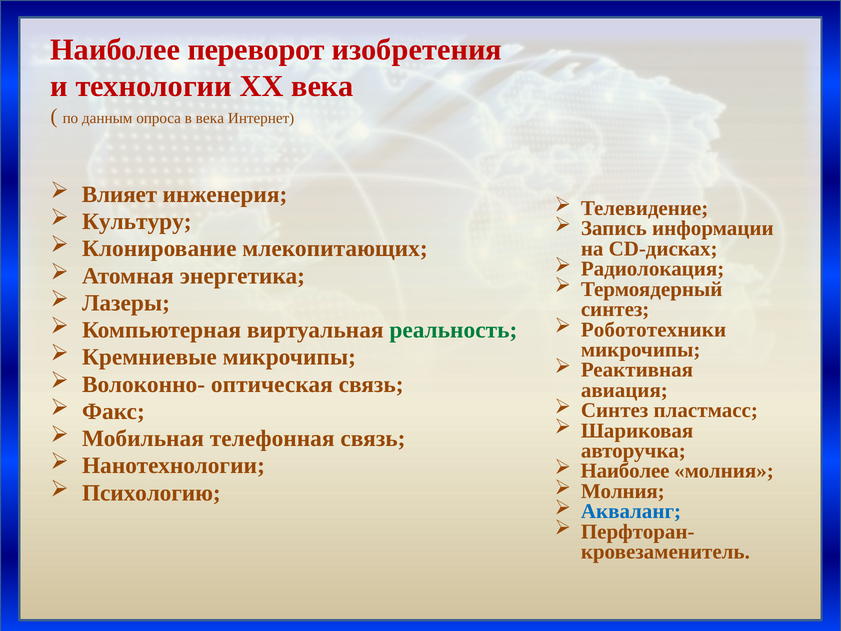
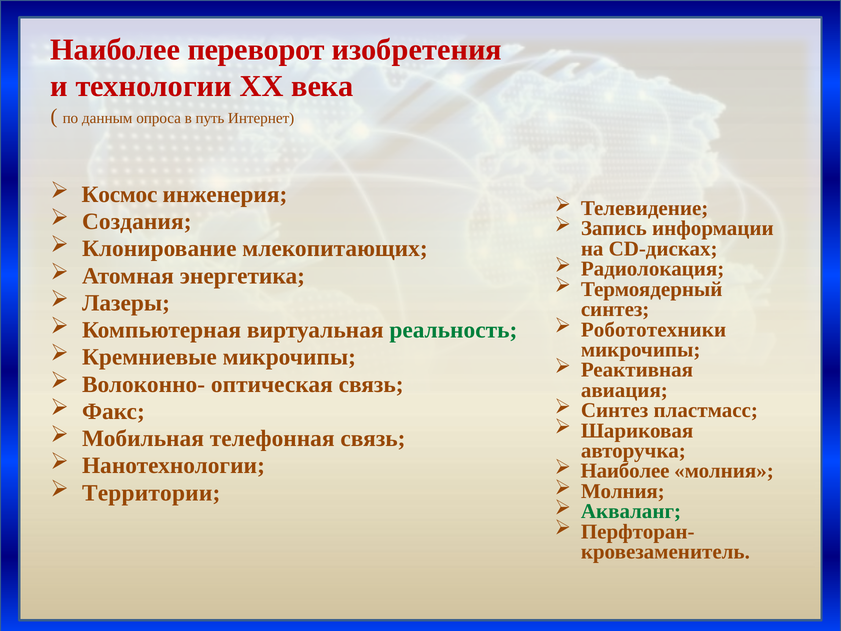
в века: века -> путь (210, 118)
Влияет: Влияет -> Космос (119, 194)
Культуру: Культуру -> Создания (137, 221)
Психологию: Психологию -> Территории (151, 493)
Акваланг colour: blue -> green (631, 511)
